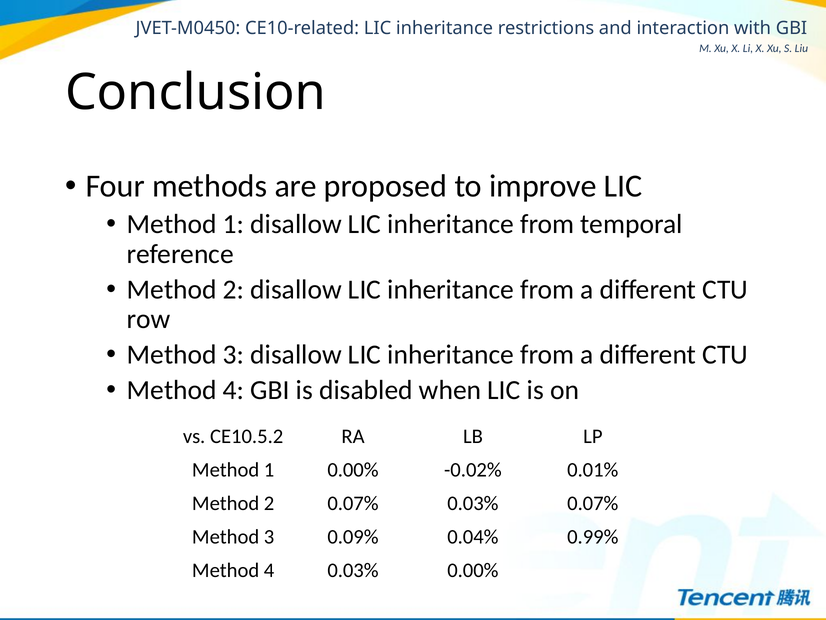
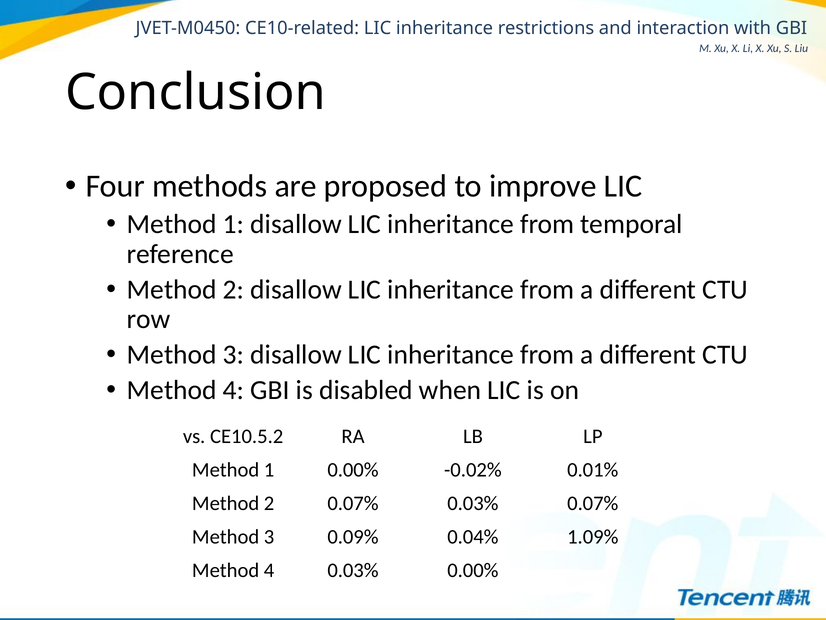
0.99%: 0.99% -> 1.09% (593, 536)
